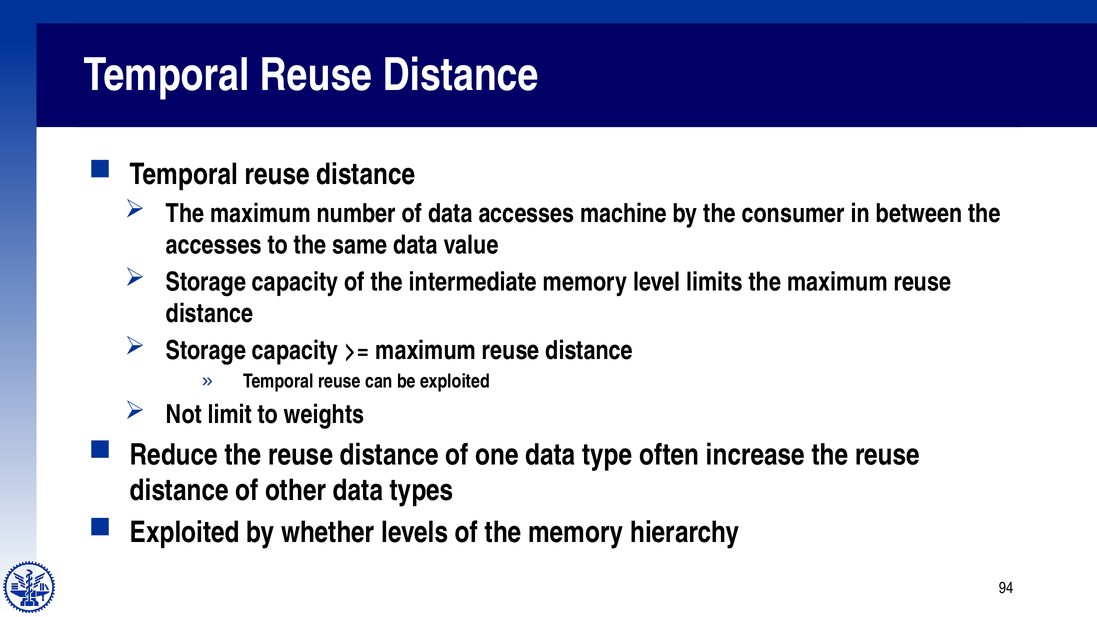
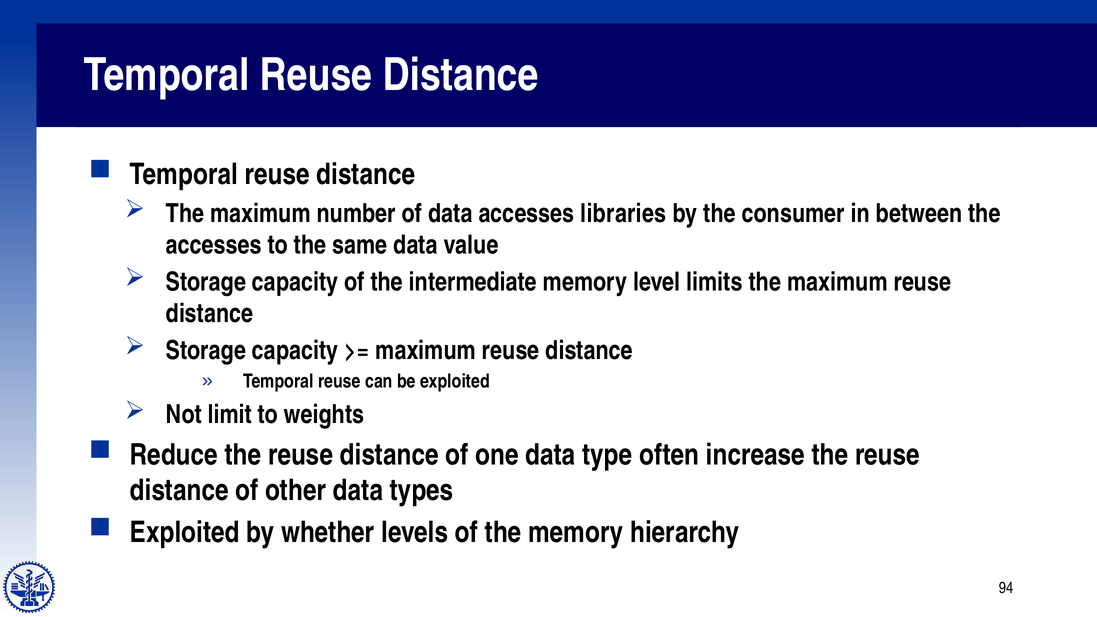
machine: machine -> libraries (623, 213)
